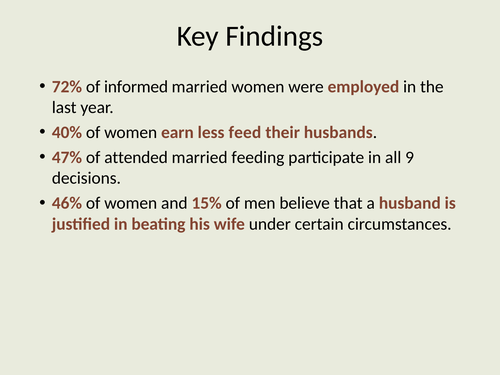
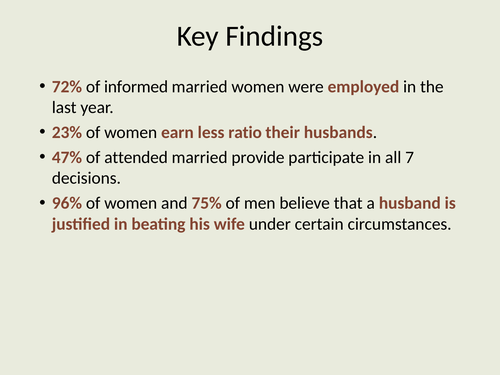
40%: 40% -> 23% (67, 132)
feed: feed -> ratio (245, 132)
feeding: feeding -> provide (258, 157)
9: 9 -> 7 (410, 157)
46%: 46% -> 96% (67, 203)
15%: 15% -> 75% (207, 203)
